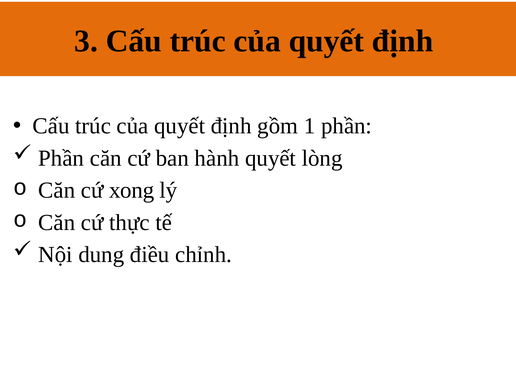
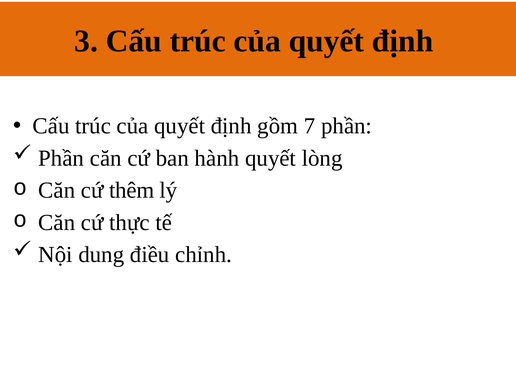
1: 1 -> 7 (310, 126)
xong: xong -> thêm (132, 190)
